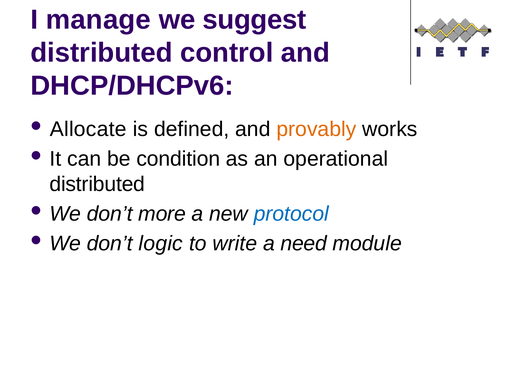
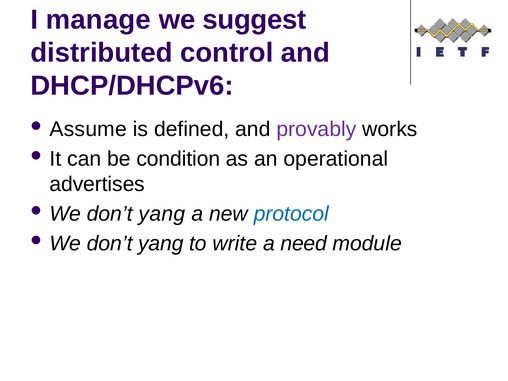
Allocate: Allocate -> Assume (88, 129)
provably colour: orange -> purple (316, 129)
distributed: distributed -> advertises (97, 184)
more: more -> yang (162, 214)
logic: logic -> yang (161, 244)
